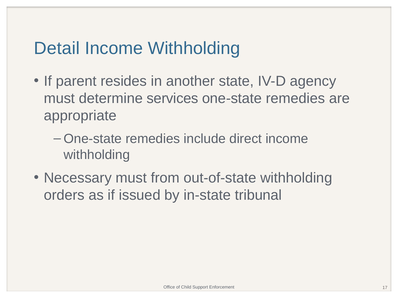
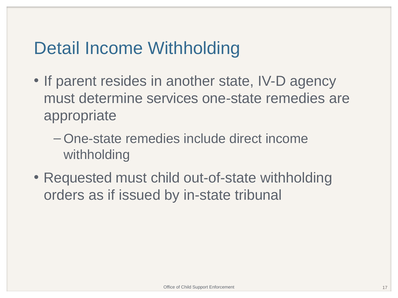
Necessary: Necessary -> Requested (78, 178)
must from: from -> child (165, 178)
